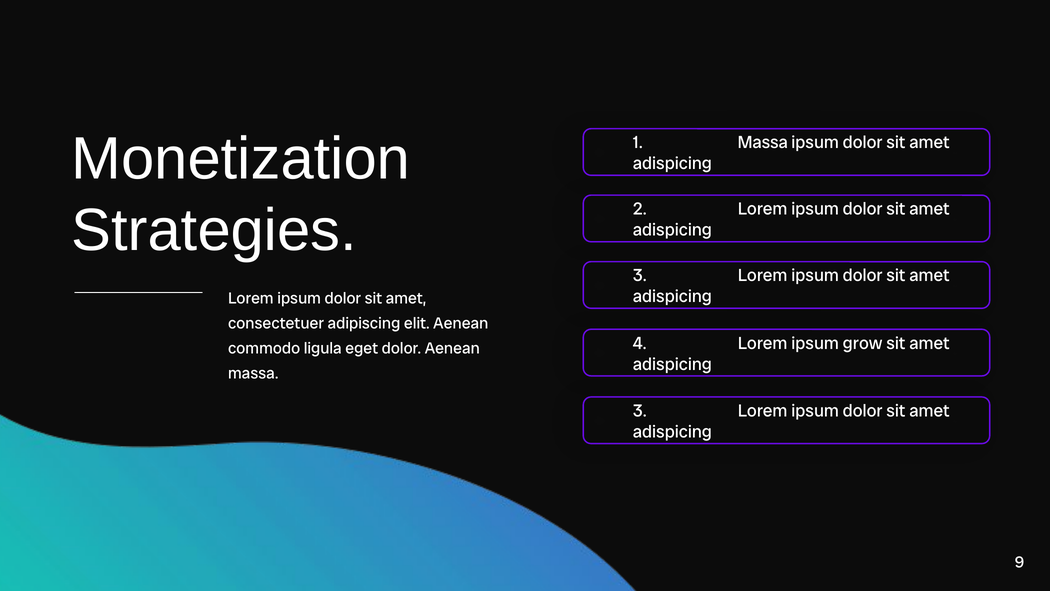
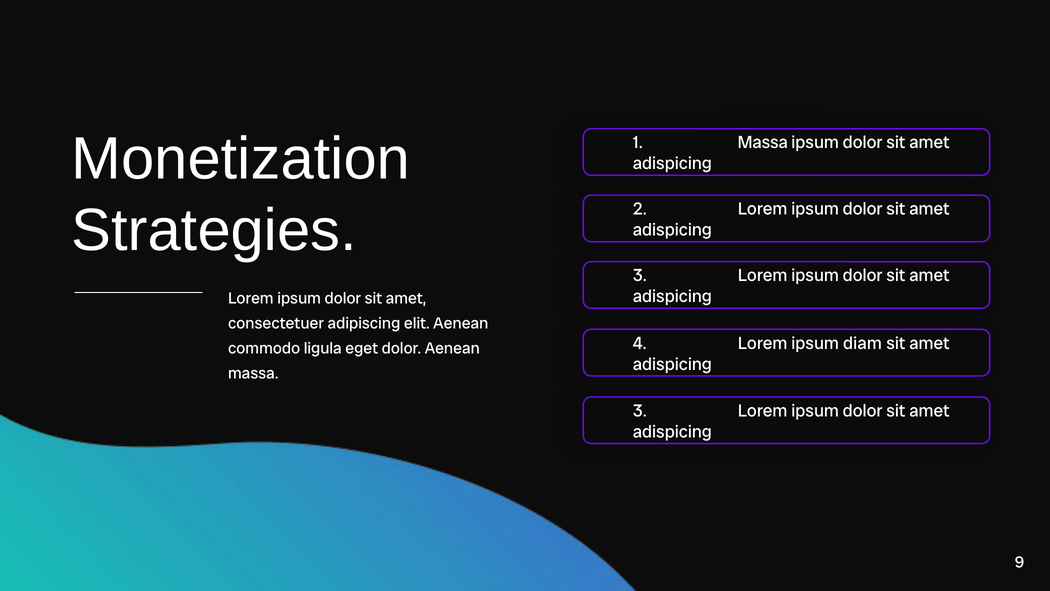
grow: grow -> diam (863, 343)
